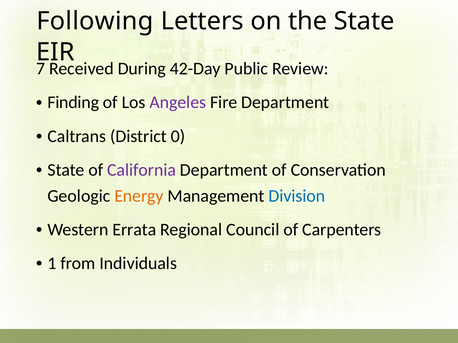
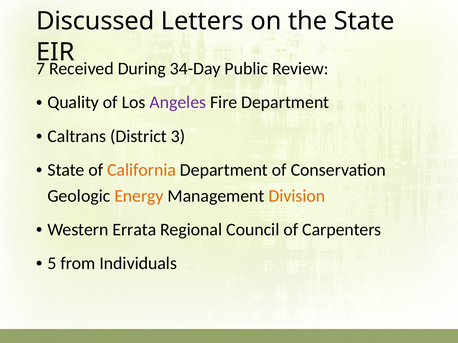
Following: Following -> Discussed (95, 21)
42-Day: 42-Day -> 34-Day (195, 69)
Finding: Finding -> Quality (73, 103)
0: 0 -> 3 (178, 136)
California colour: purple -> orange (142, 170)
Division colour: blue -> orange (297, 196)
1: 1 -> 5 (52, 264)
